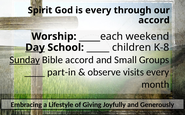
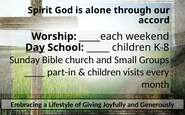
is every: every -> alone (98, 10)
Sunday underline: present -> none (25, 60)
Bible accord: accord -> church (80, 60)
observe: observe -> children (104, 73)
